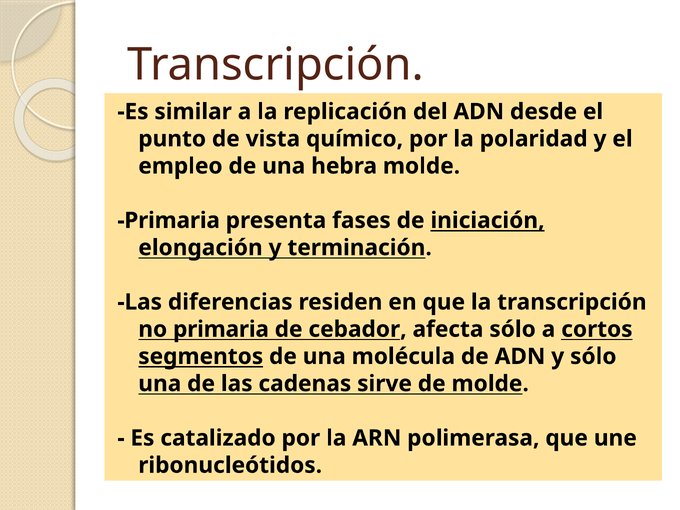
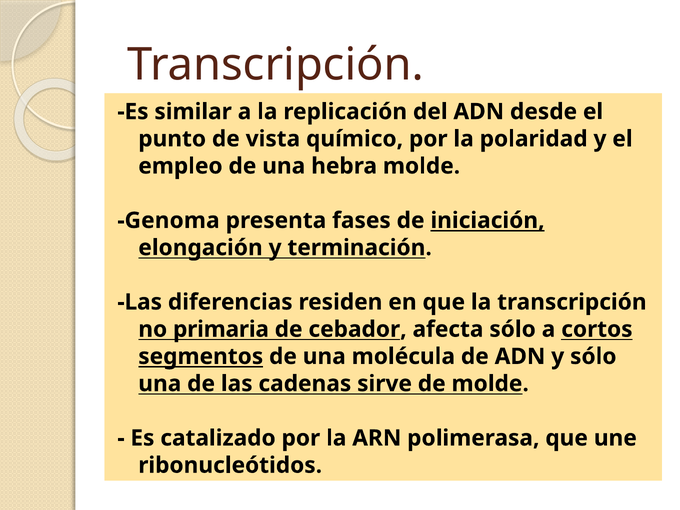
Primaria: Primaria -> Genoma (168, 220)
